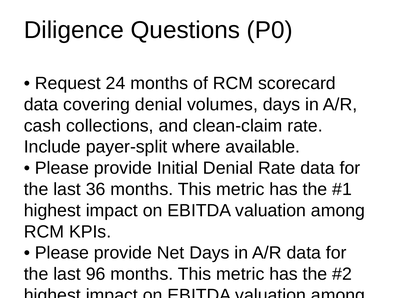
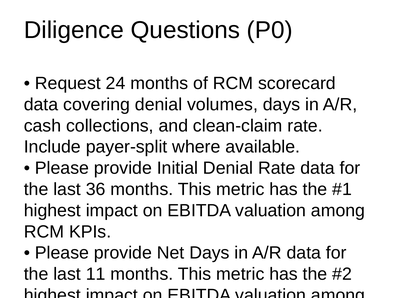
96: 96 -> 11 (96, 275)
